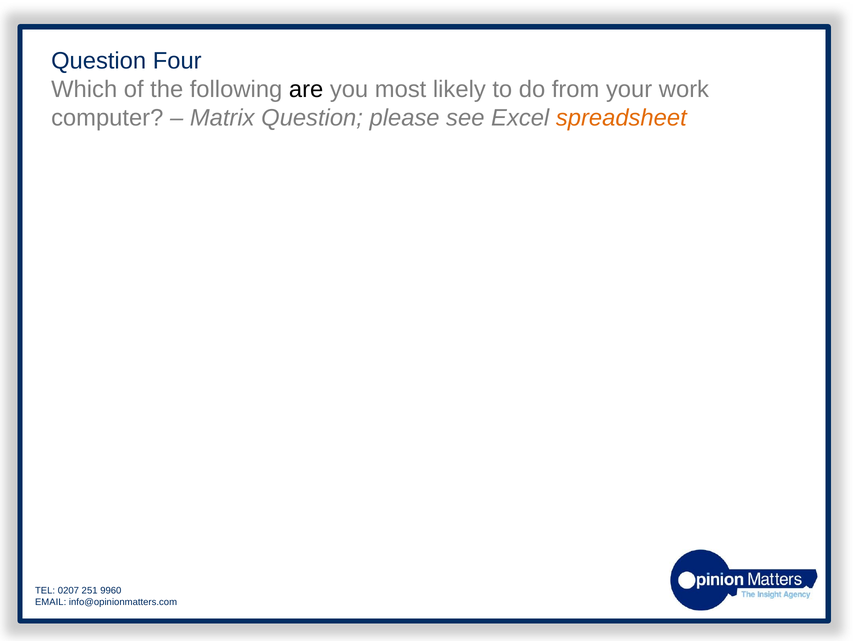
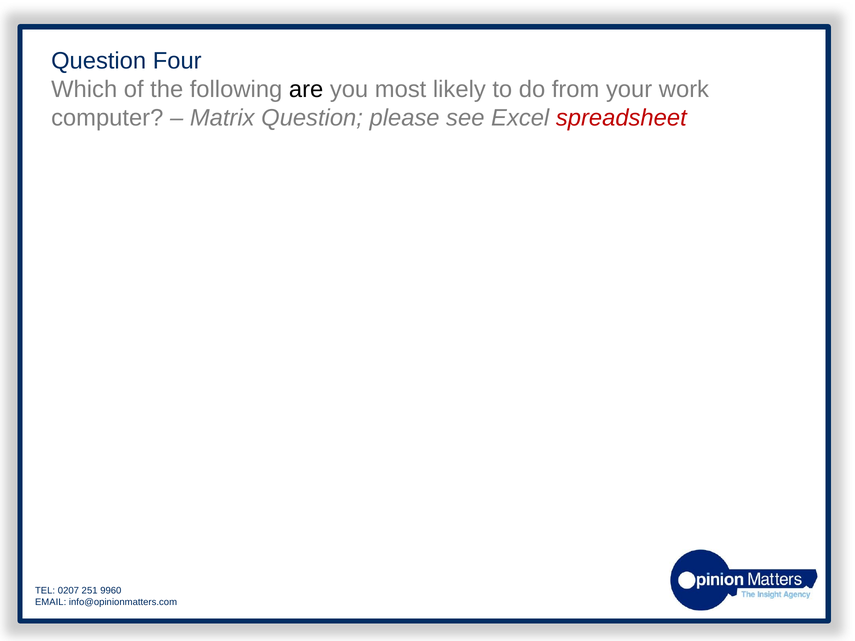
spreadsheet colour: orange -> red (621, 118)
